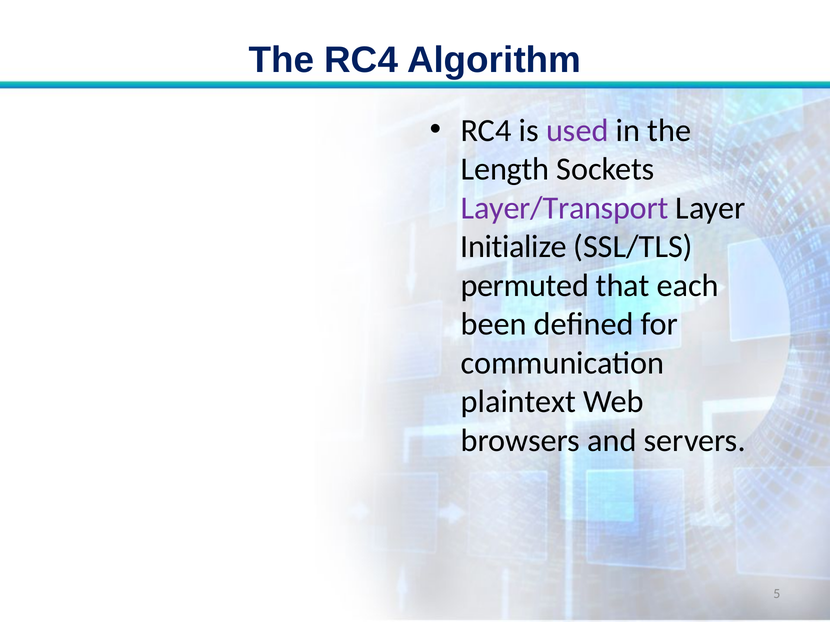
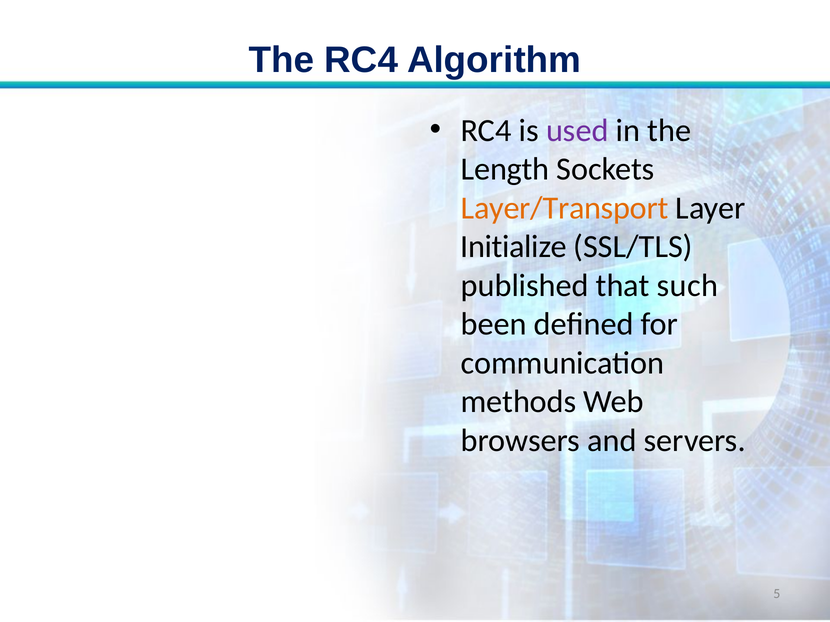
Layer/Transport colour: purple -> orange (565, 208)
permuted: permuted -> published (525, 286)
each: each -> such (687, 286)
plaintext: plaintext -> methods (519, 402)
